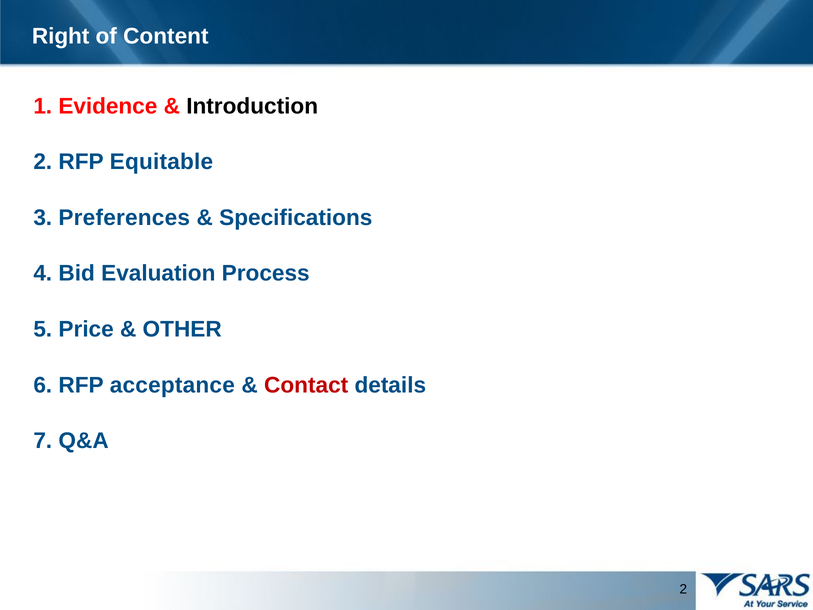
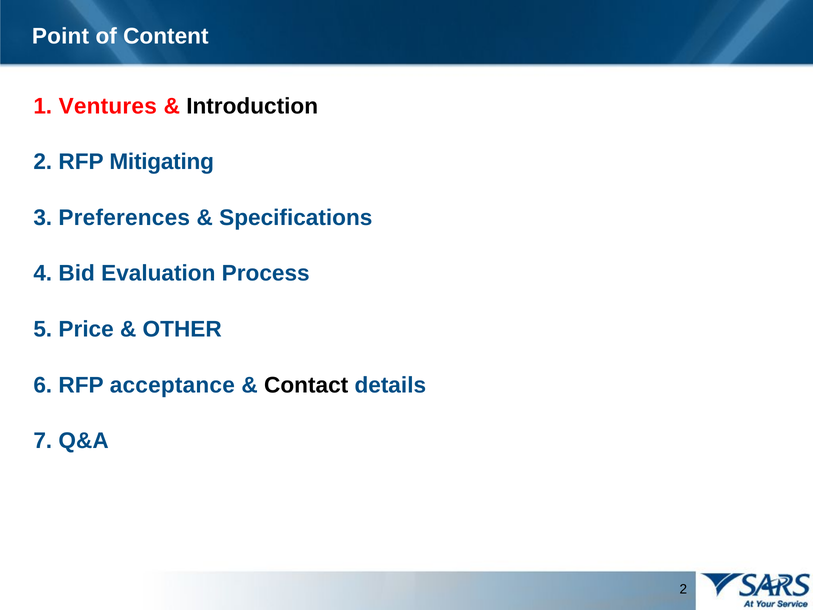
Right: Right -> Point (61, 36)
Evidence: Evidence -> Ventures (108, 106)
Equitable: Equitable -> Mitigating (162, 162)
Contact colour: red -> black (306, 385)
